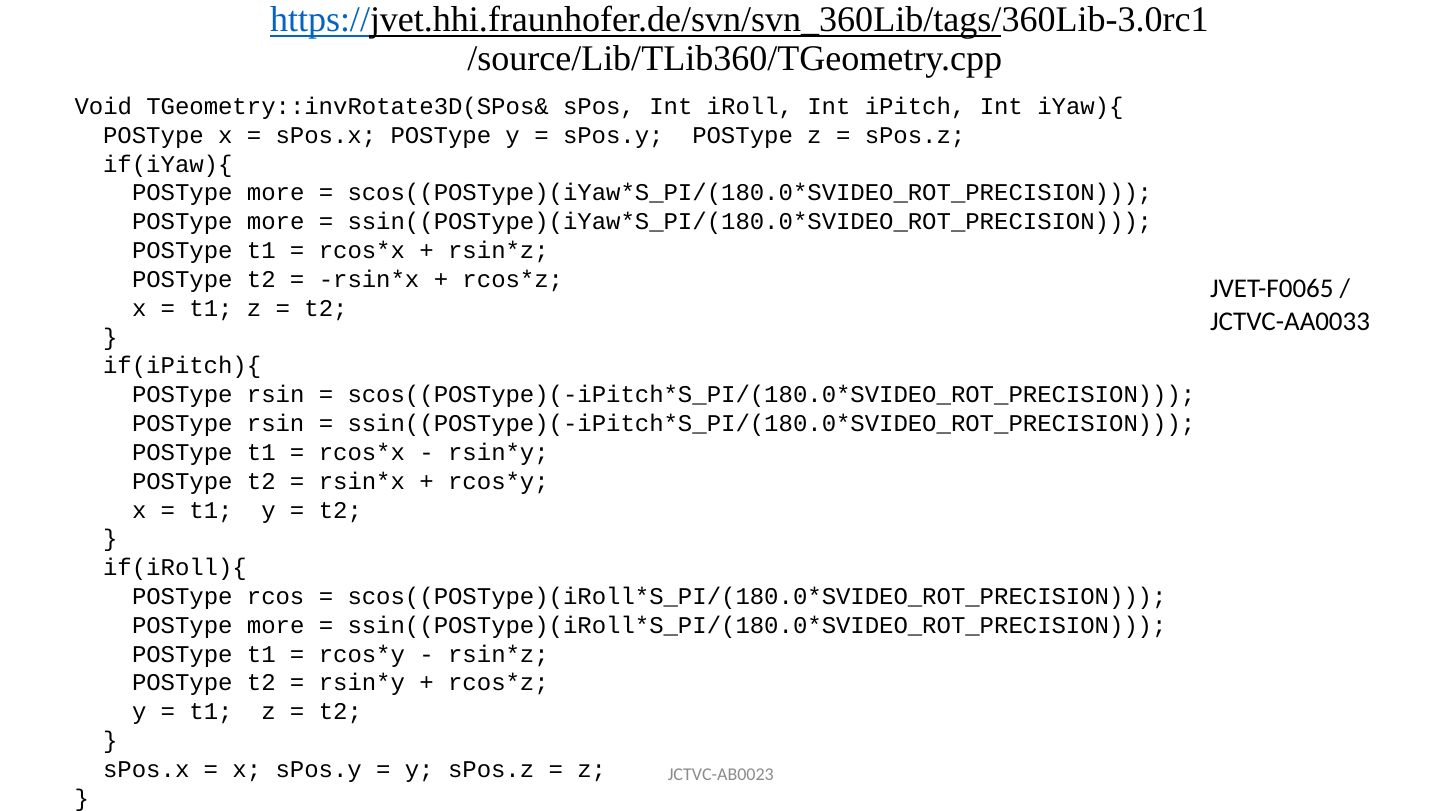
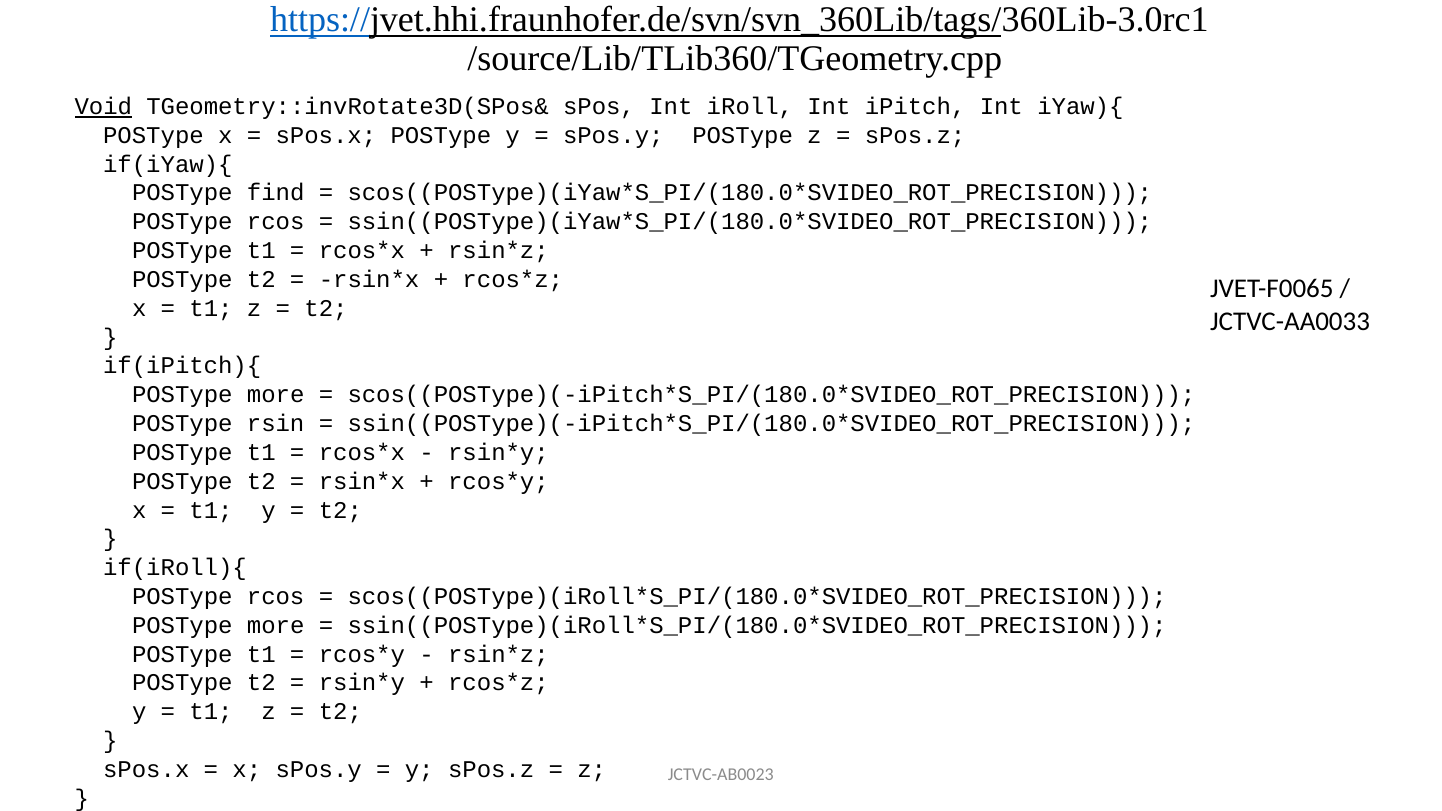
Void underline: none -> present (103, 107)
more: more -> find (276, 193)
more: more -> rcos (276, 222)
rsin: rsin -> more (276, 395)
